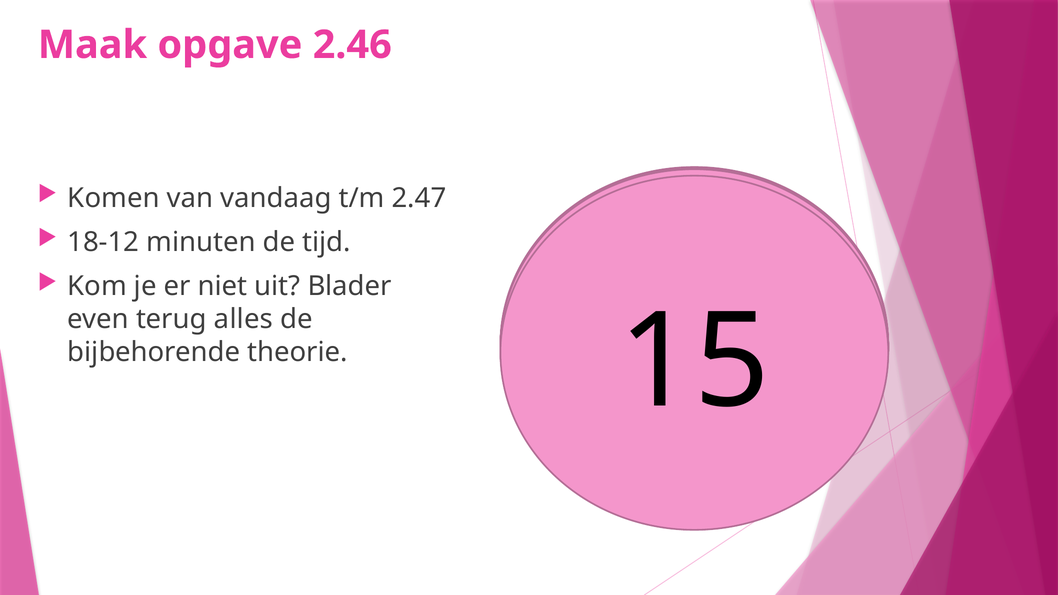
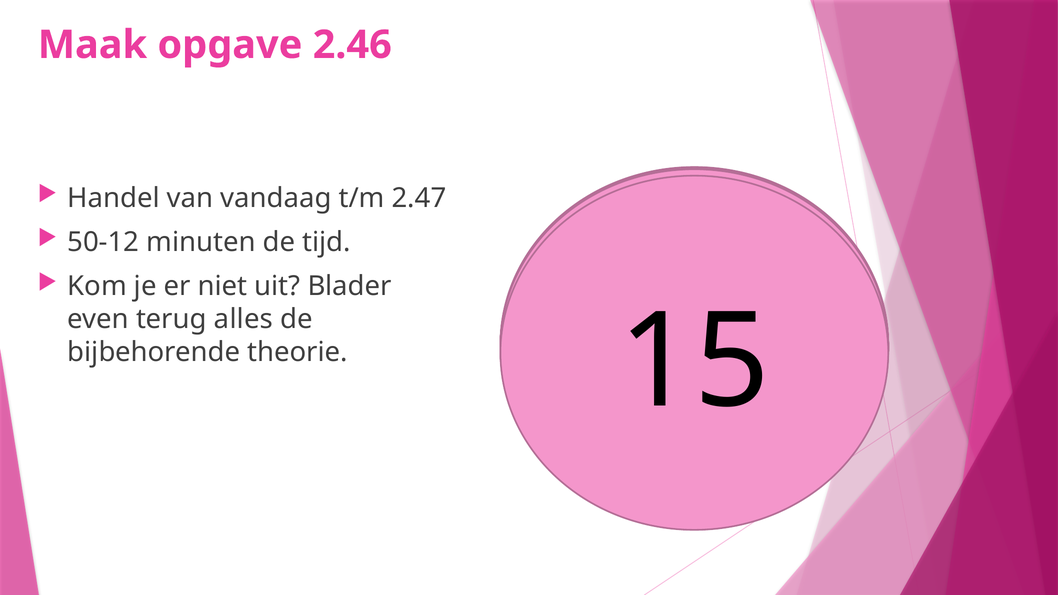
Komen: Komen -> Handel (114, 198)
18-12: 18-12 -> 50-12 (103, 242)
